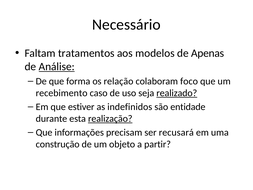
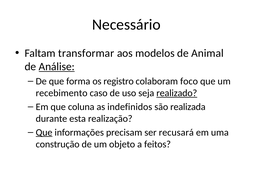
tratamentos: tratamentos -> transformar (86, 53)
Apenas: Apenas -> Animal (208, 53)
relação: relação -> registro (119, 81)
estiver: estiver -> coluna (81, 107)
entidade: entidade -> realizada (188, 107)
realização underline: present -> none (110, 118)
Que underline: none -> present (44, 132)
partir: partir -> feitos (158, 144)
